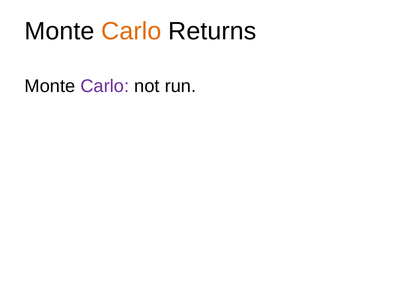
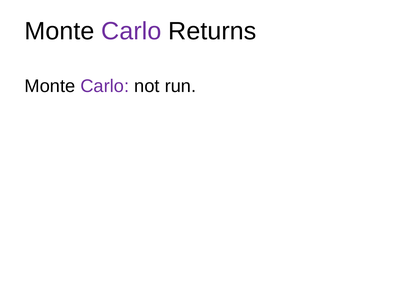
Carlo colour: orange -> purple (131, 31)
